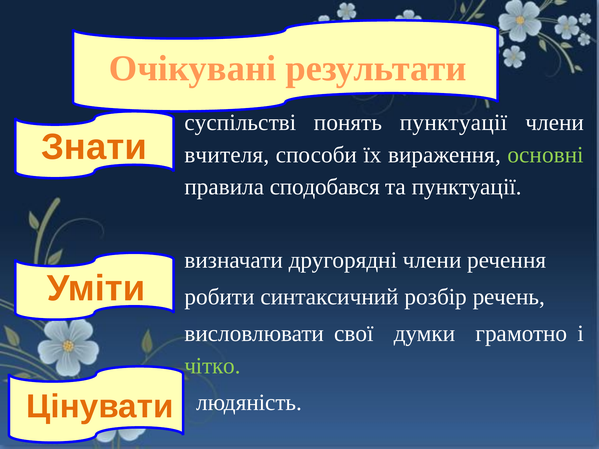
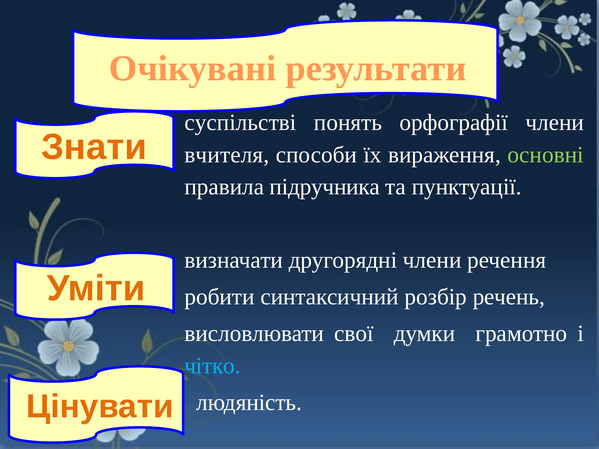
понять пунктуації: пунктуації -> орфографії (454, 123)
сподобався: сподобався -> підручника (325, 187)
чітко colour: light green -> light blue (213, 366)
